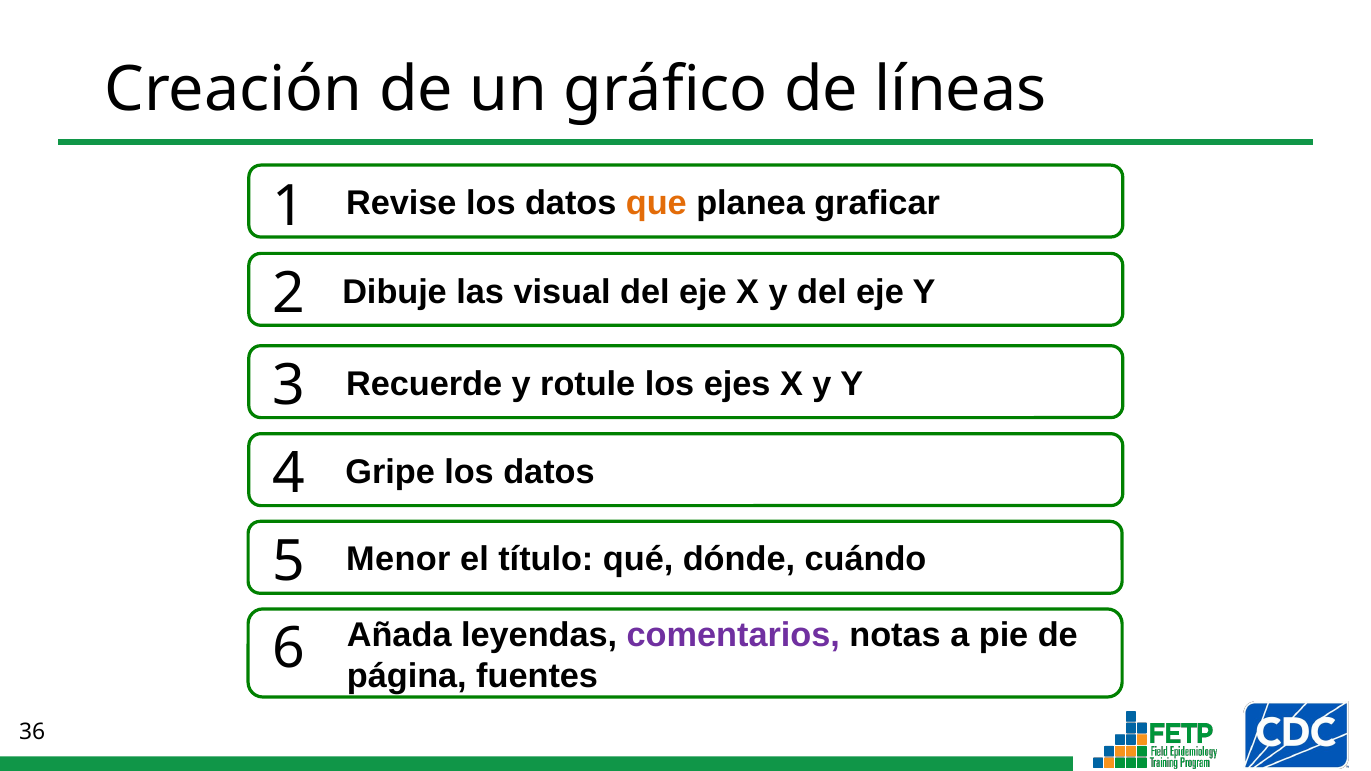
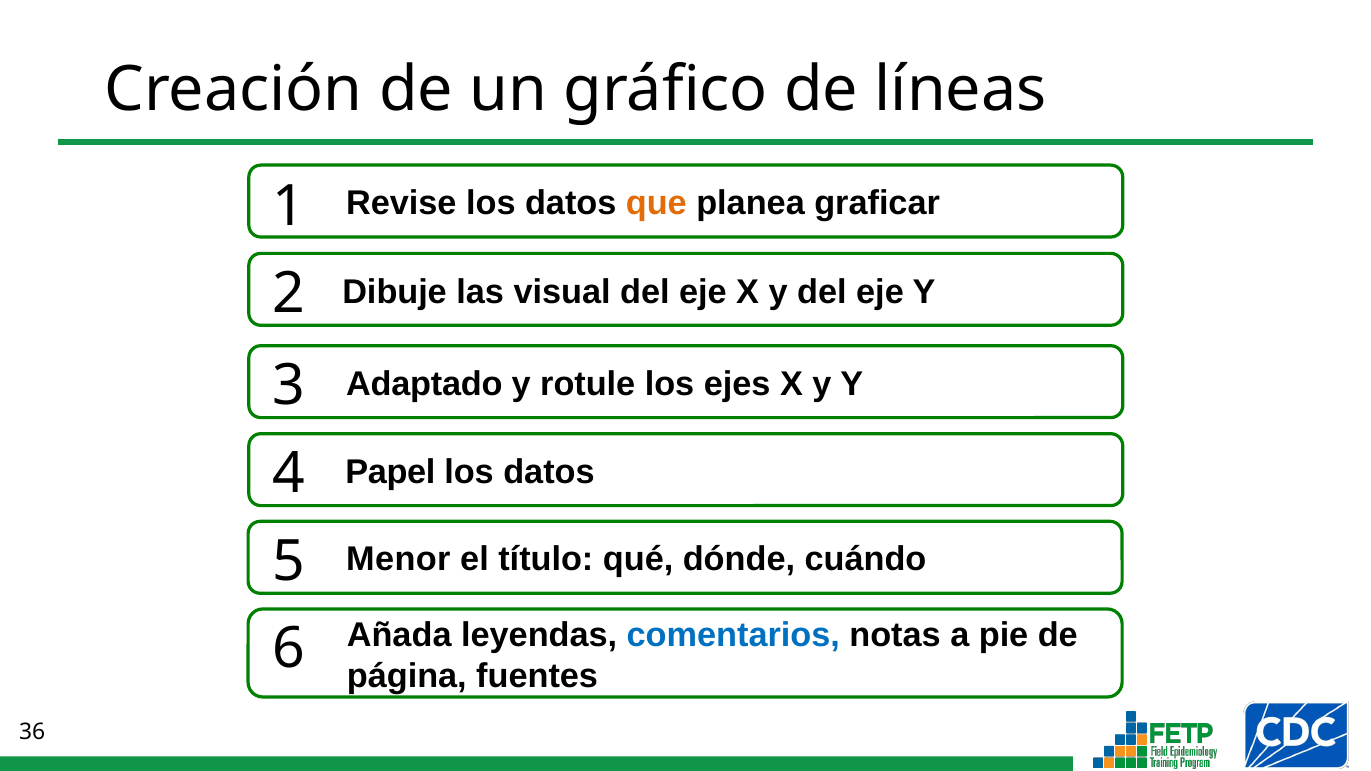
Recuerde: Recuerde -> Adaptado (424, 384)
Gripe: Gripe -> Papel (390, 472)
comentarios colour: purple -> blue (733, 635)
